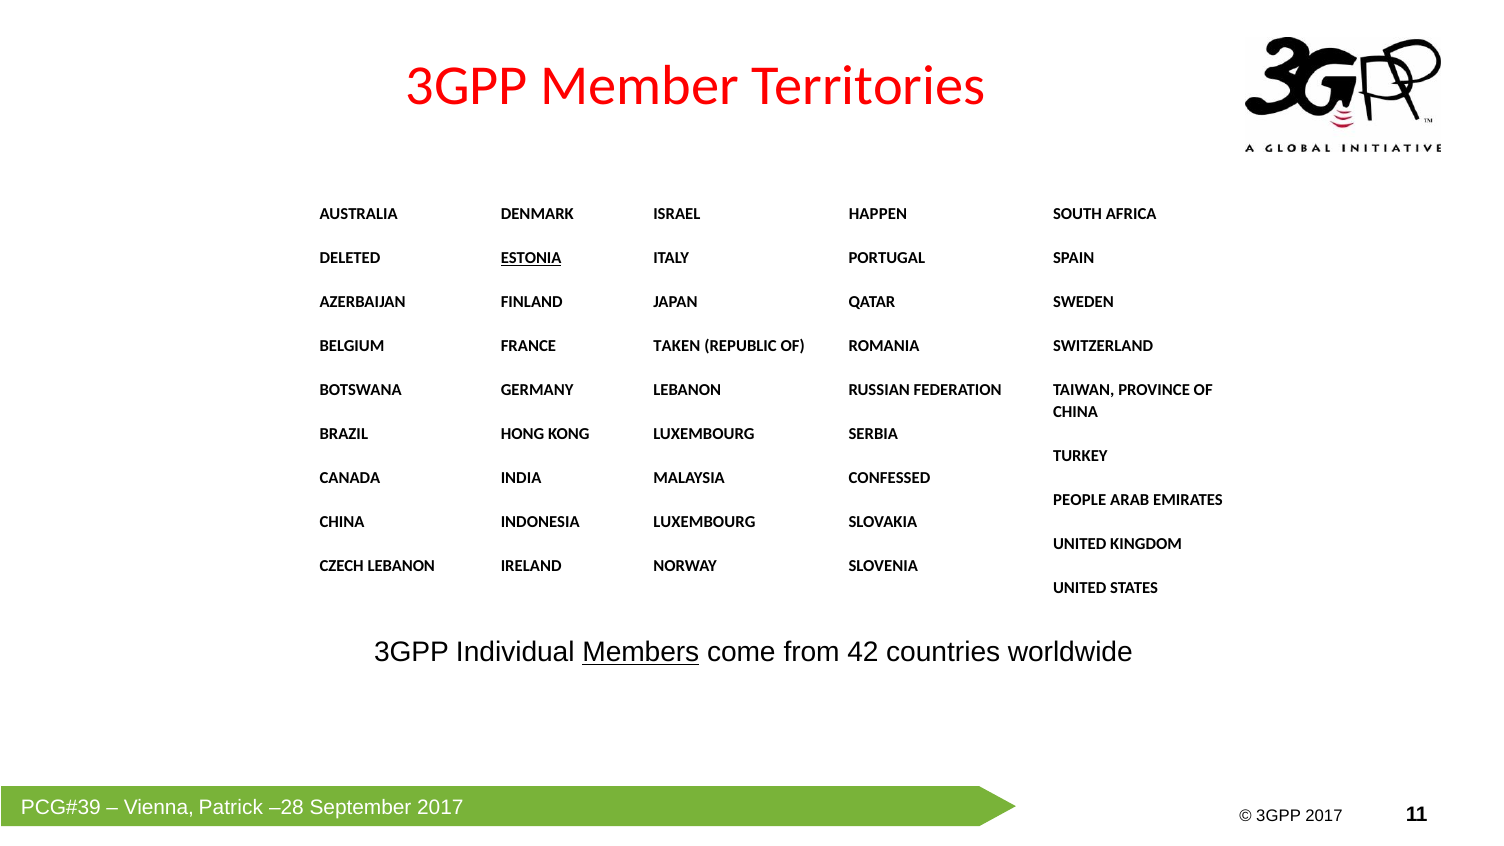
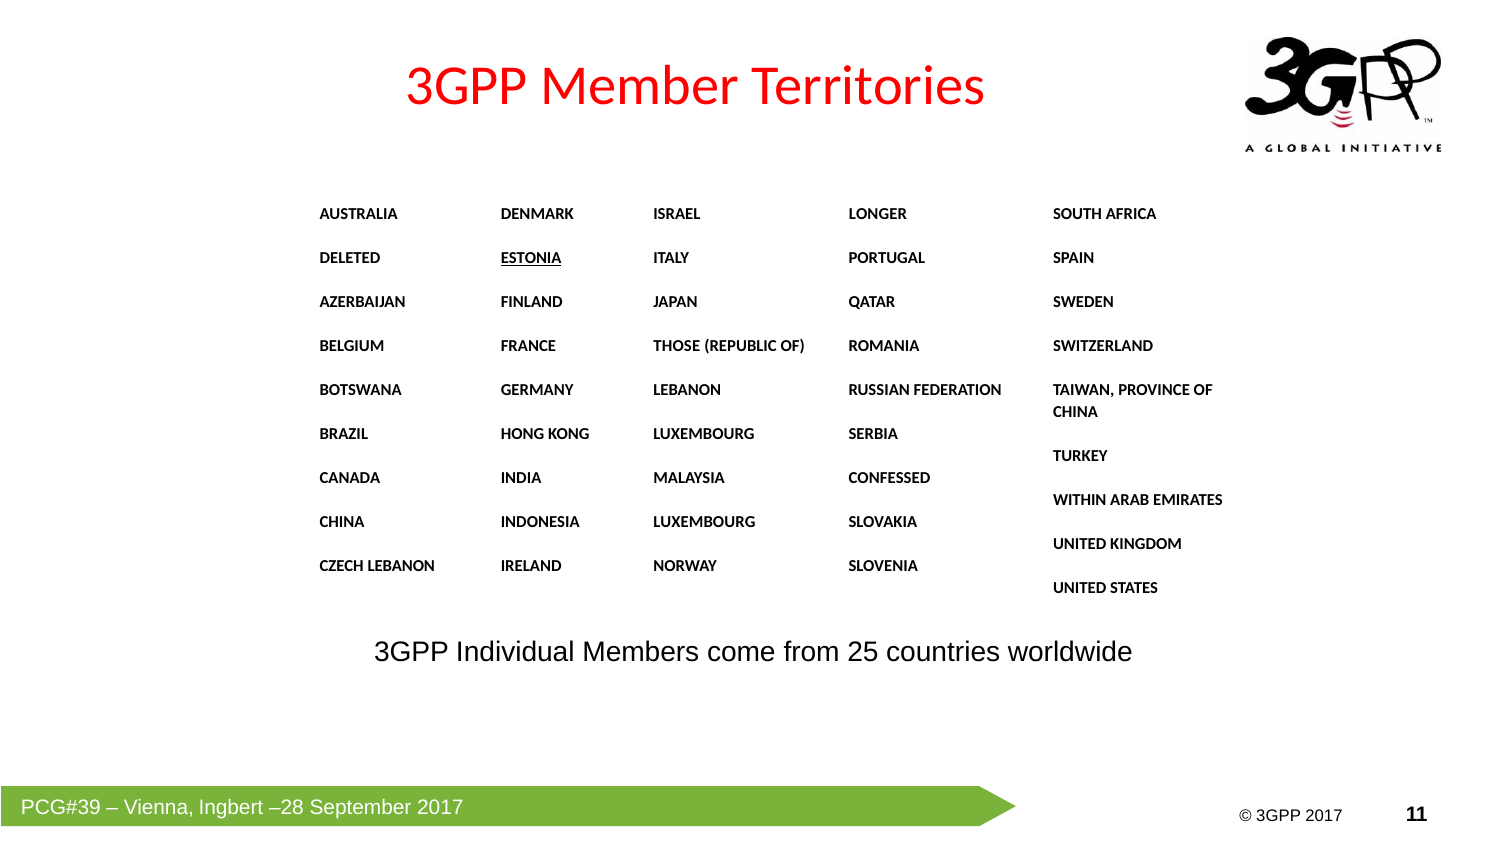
HAPPEN: HAPPEN -> LONGER (878, 214)
TAKEN: TAKEN -> THOSE (677, 346)
PEOPLE: PEOPLE -> WITHIN (1080, 500)
Members underline: present -> none (641, 653)
42: 42 -> 25 (863, 653)
Patrick: Patrick -> Ingbert (231, 807)
